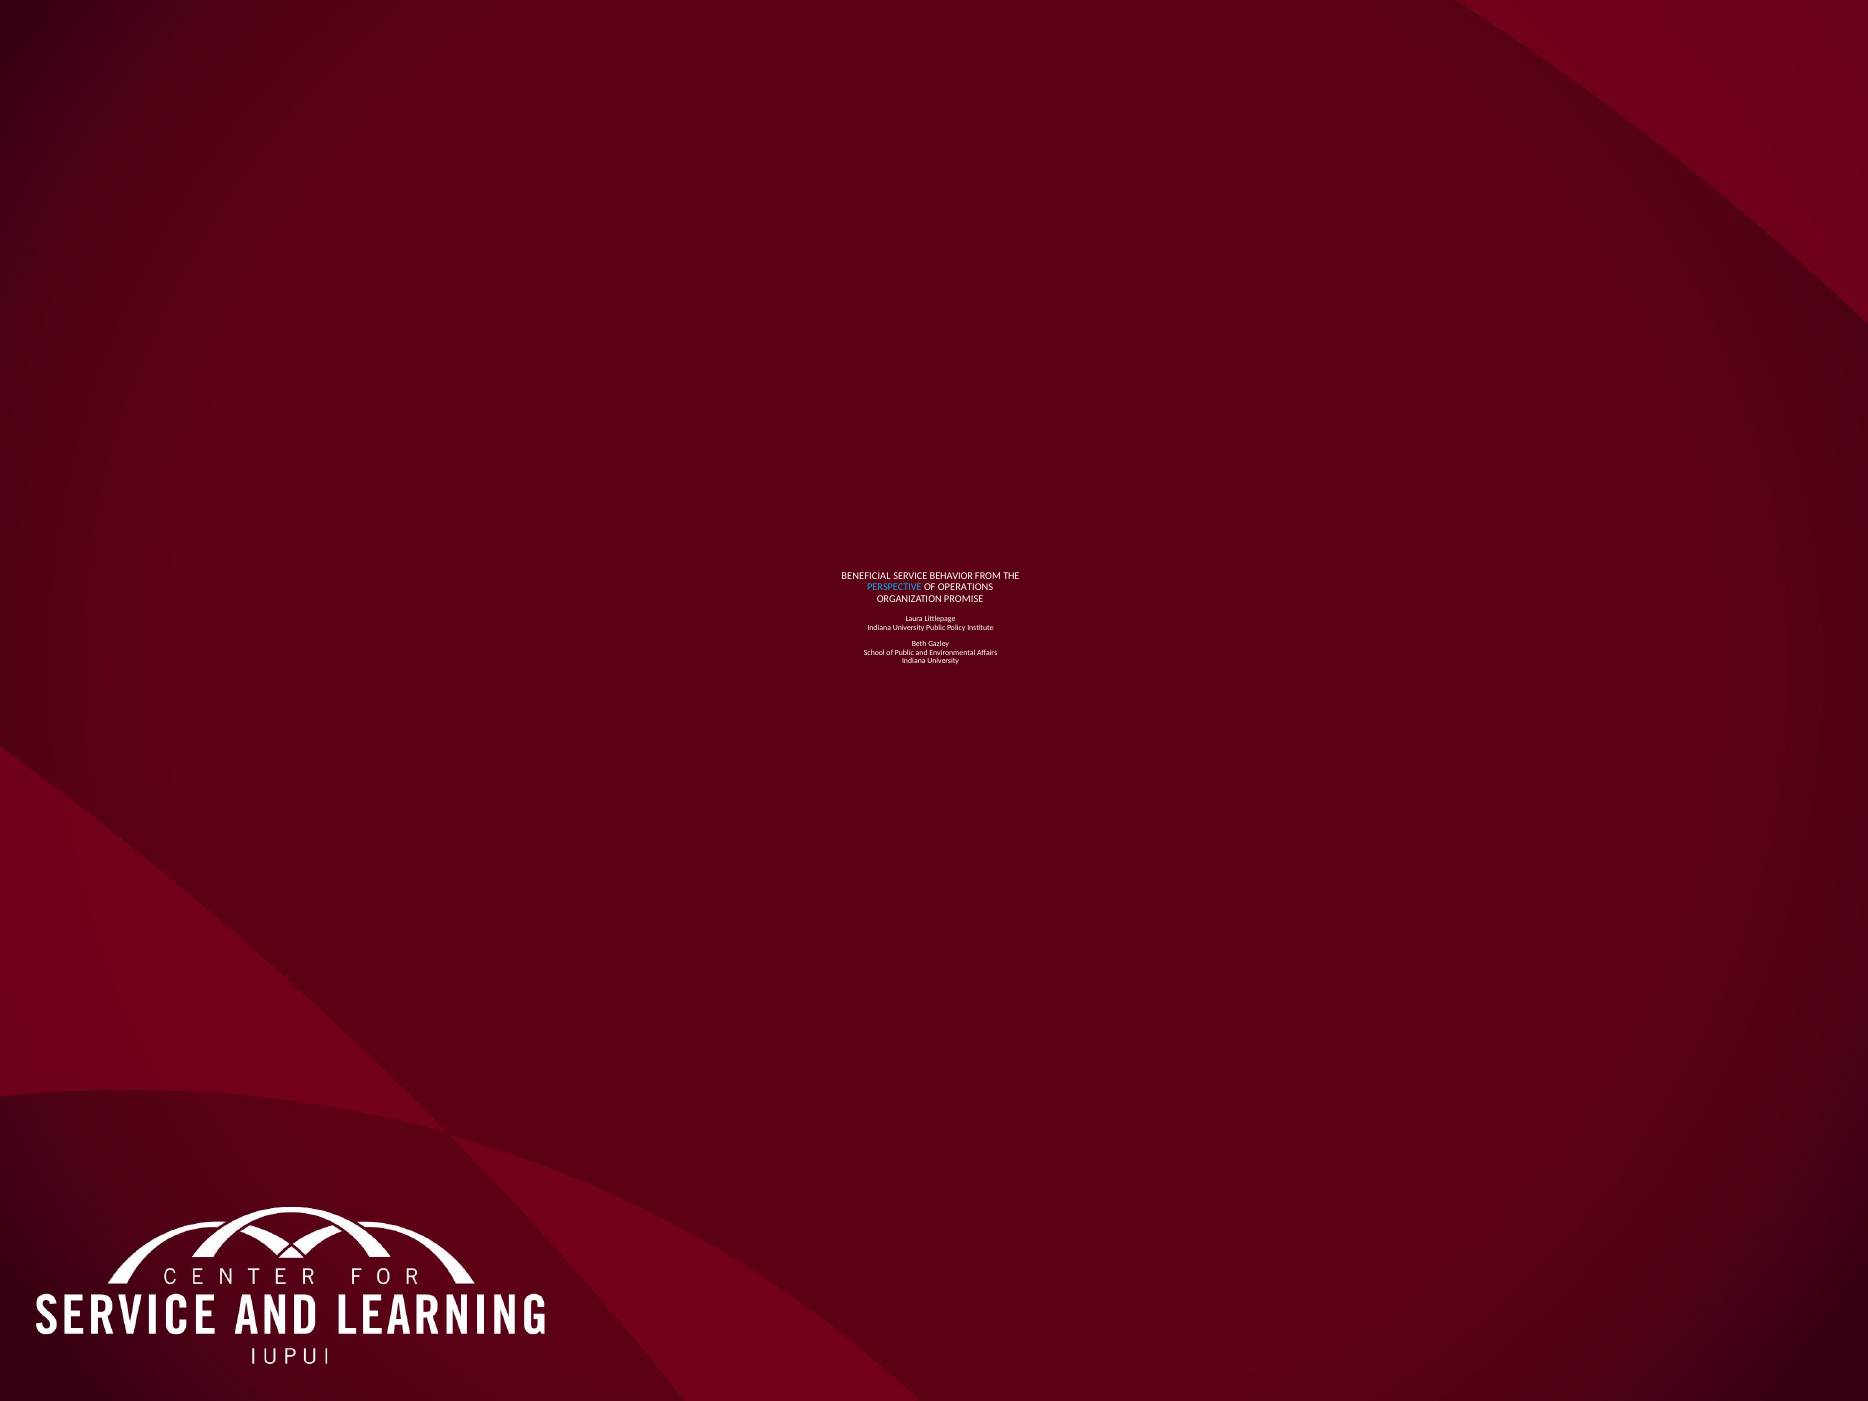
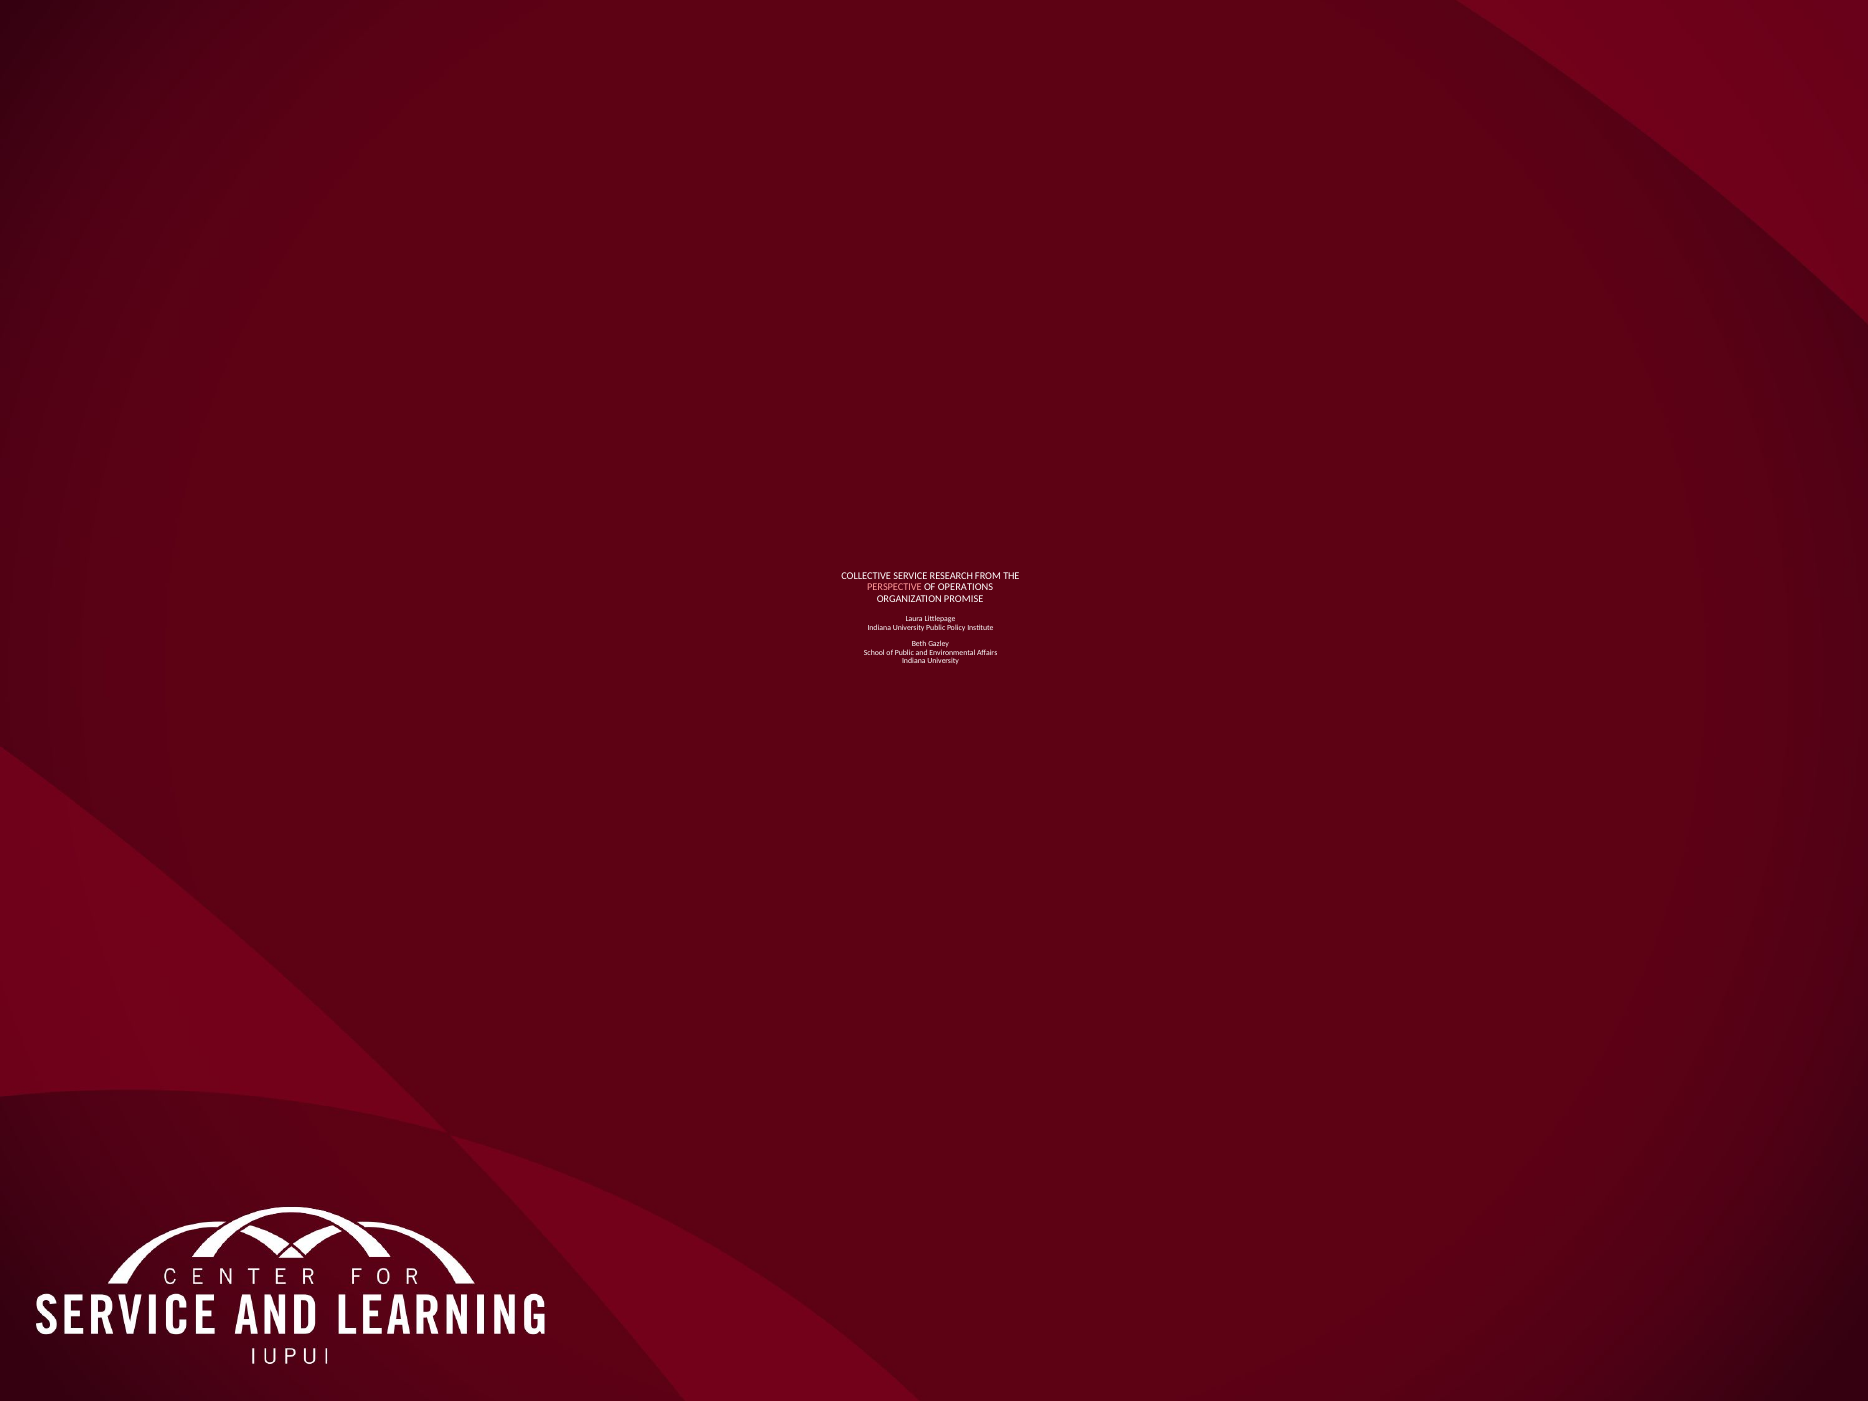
BENEFICIAL: BENEFICIAL -> COLLECTIVE (866, 576)
BEHAVIOR: BEHAVIOR -> RESEARCH (951, 576)
PERSPECTIVE colour: light blue -> pink (895, 587)
